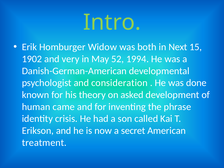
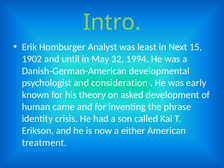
Widow: Widow -> Analyst (102, 47)
both: both -> least (147, 47)
very: very -> until (71, 59)
52: 52 -> 32 (118, 59)
done: done -> early (196, 83)
secret: secret -> either (133, 131)
